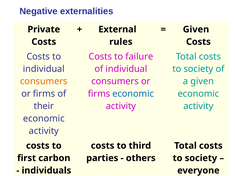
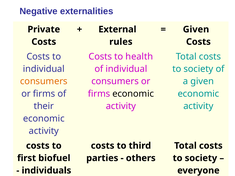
failure: failure -> health (139, 57)
economic colour: blue -> black (133, 94)
carbon: carbon -> biofuel (54, 158)
